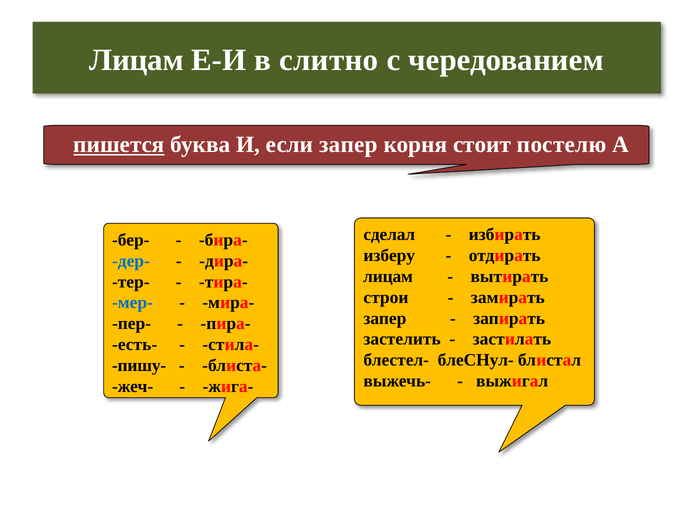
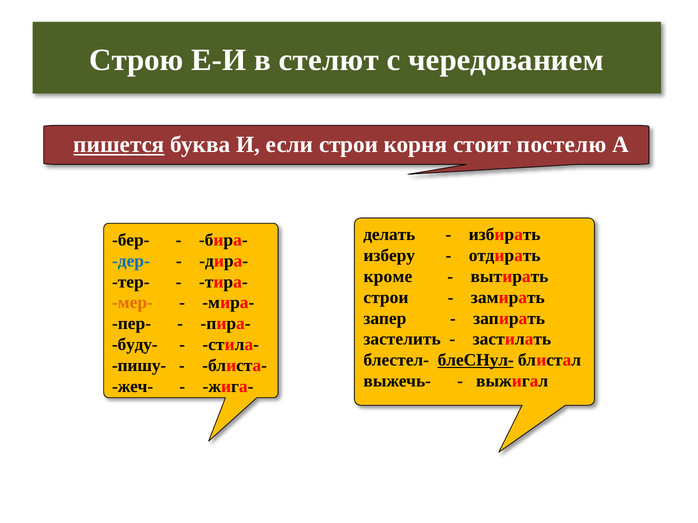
Лицам: Лицам -> Строю (136, 60)
слитно: слитно -> стелют (329, 60)
если запер: запер -> строи (349, 145)
сделал: сделал -> делать (389, 235)
лицам: лицам -> кроме (388, 277)
мер- colour: blue -> orange (133, 303)
есть-: есть- -> буду- (135, 345)
блеСНул- underline: none -> present (476, 360)
